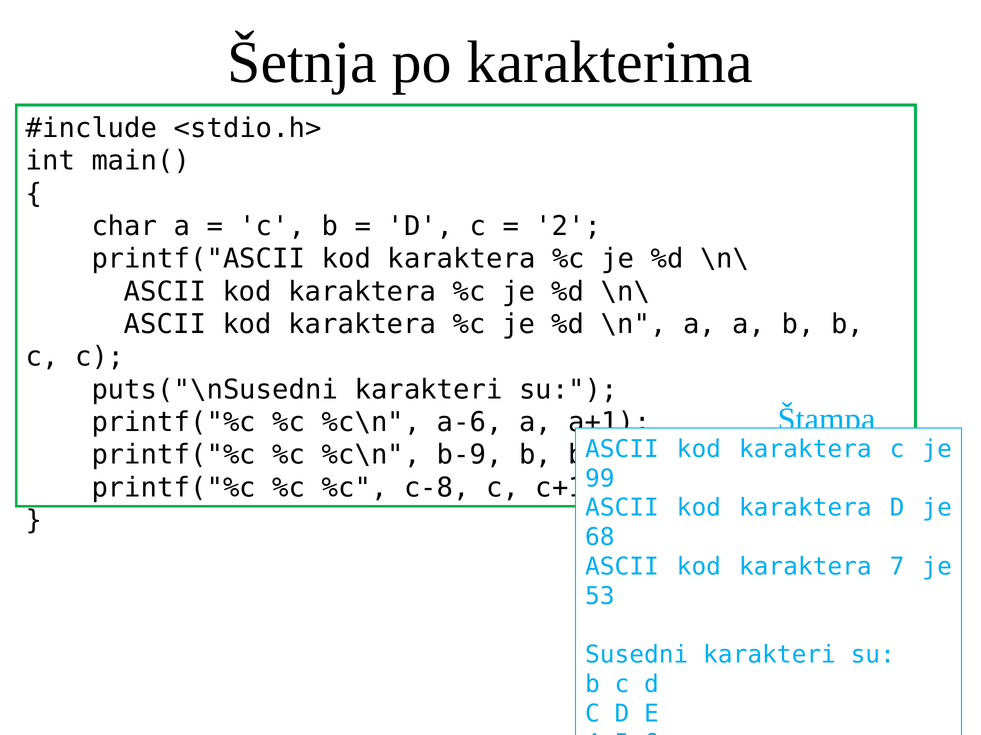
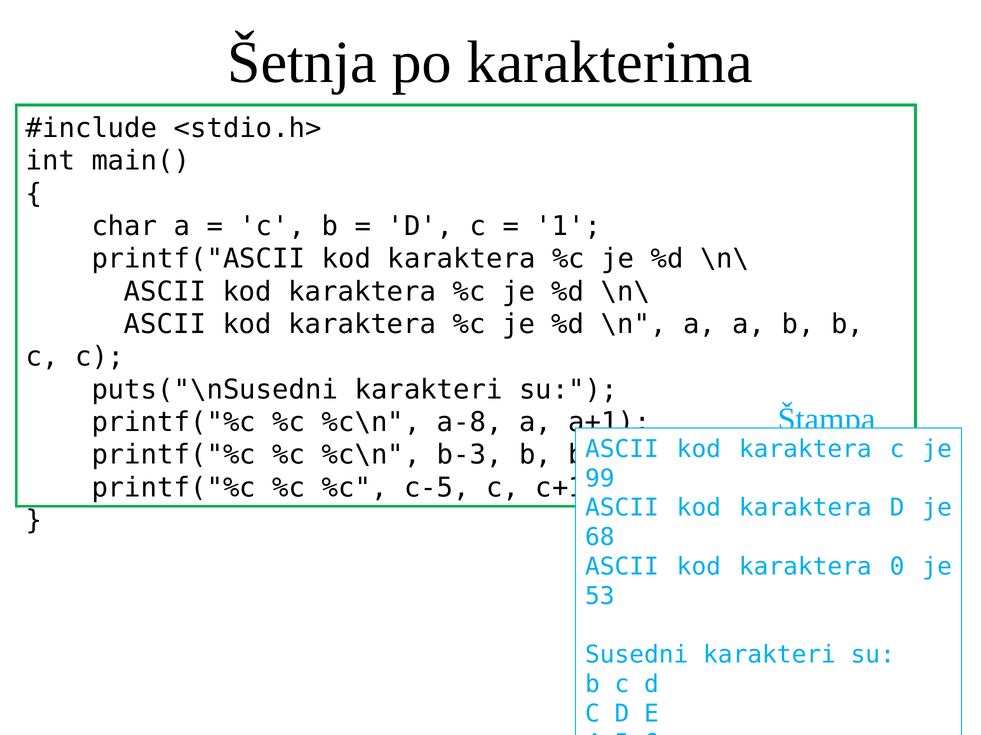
2: 2 -> 1 (568, 226)
a-6: a-6 -> a-8 (470, 423)
b-9: b-9 -> b-3 (470, 455)
c-8: c-8 -> c-5 (437, 488)
7: 7 -> 0 (897, 567)
